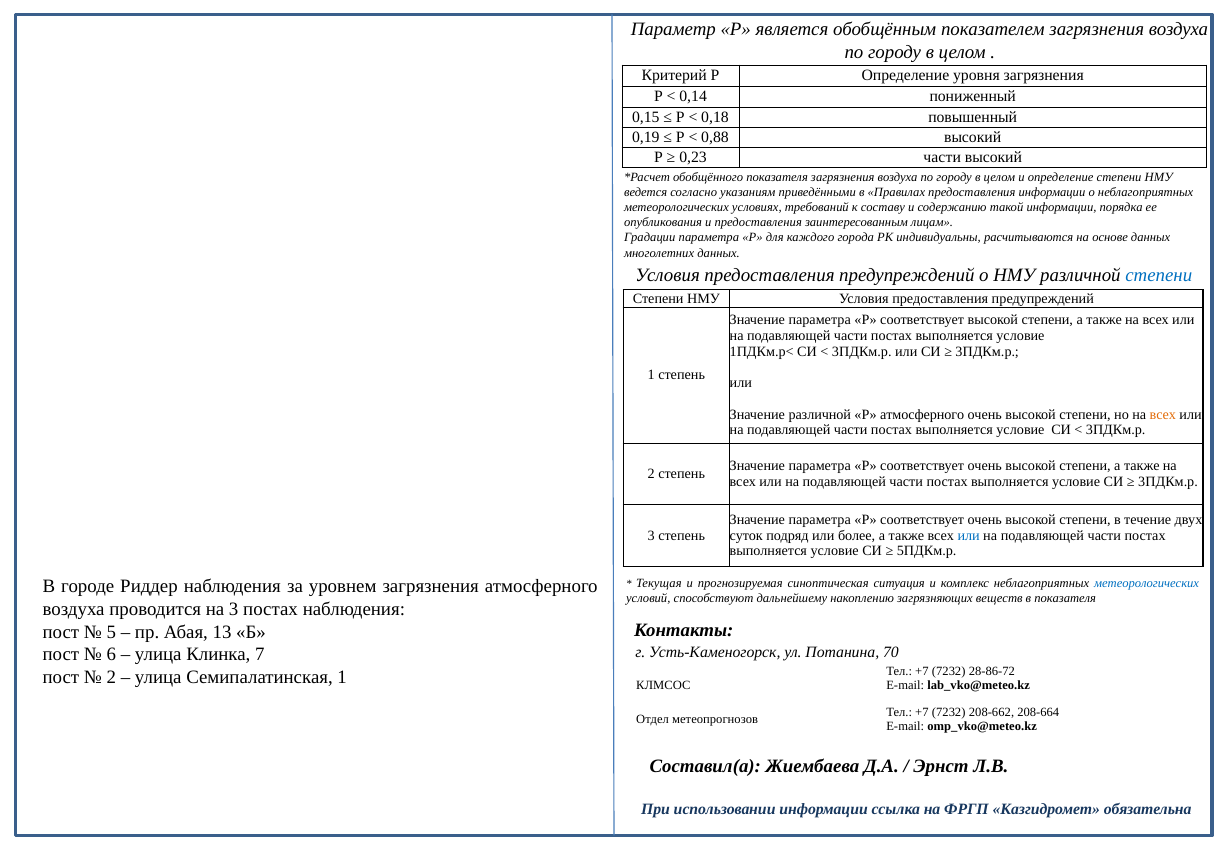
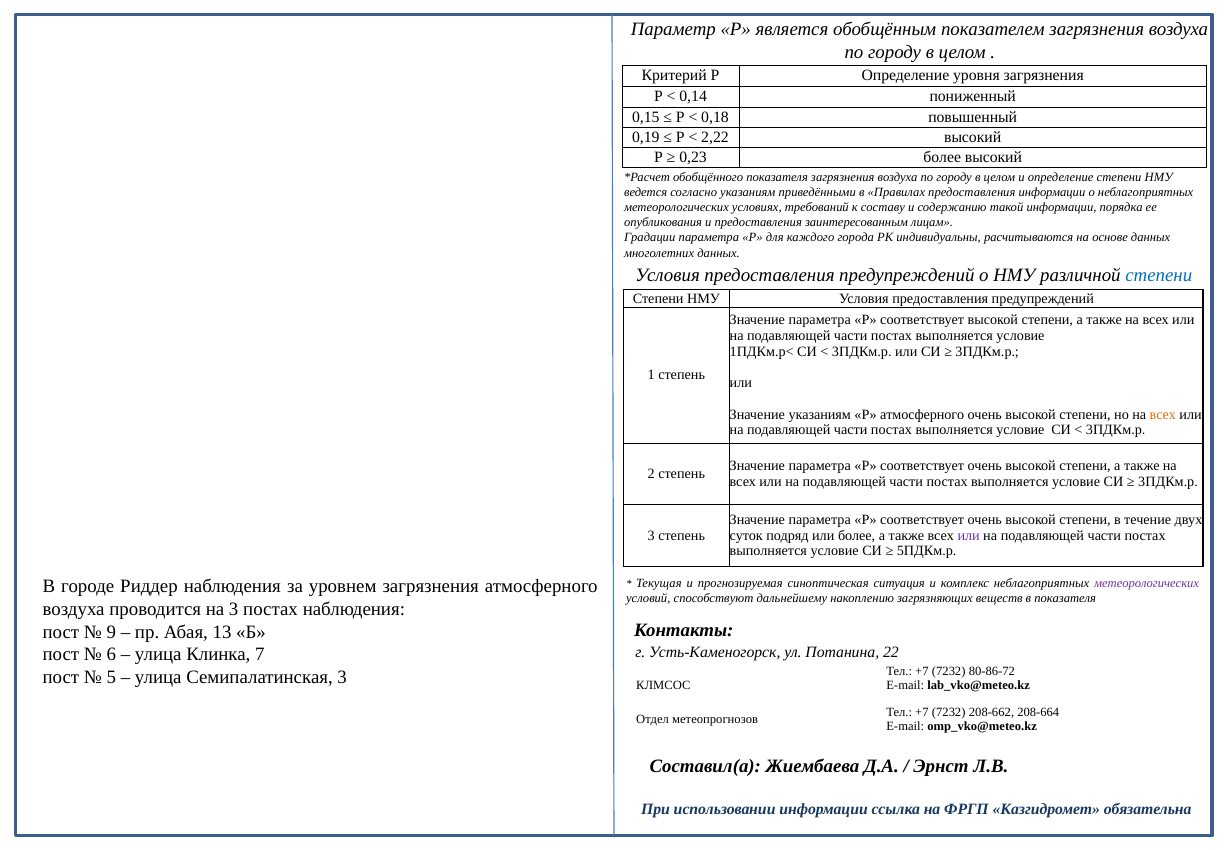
0,88: 0,88 -> 2,22 (715, 137)
0,23 части: части -> более (942, 157)
Значение различной: различной -> указаниям (820, 415)
или colour: blue -> purple (969, 536)
метеорологических colour: blue -> purple (1147, 583)
5: 5 -> 9 (111, 632)
70: 70 -> 22 (891, 653)
28-86-72: 28-86-72 -> 80-86-72 (992, 671)
2: 2 -> 5 (111, 678)
Семипалатинская 1: 1 -> 3 (342, 678)
